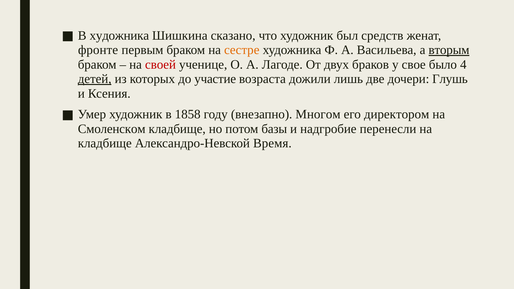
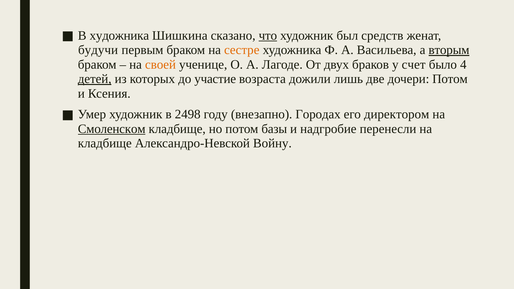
что underline: none -> present (268, 35)
фронте: фронте -> будучи (98, 50)
своей colour: red -> orange (160, 64)
свое: свое -> счет (414, 64)
дочери Глушь: Глушь -> Потом (450, 79)
1858: 1858 -> 2498 (188, 114)
Многом: Многом -> Городах (318, 114)
Смоленском underline: none -> present (112, 129)
Время: Время -> Войну (272, 143)
